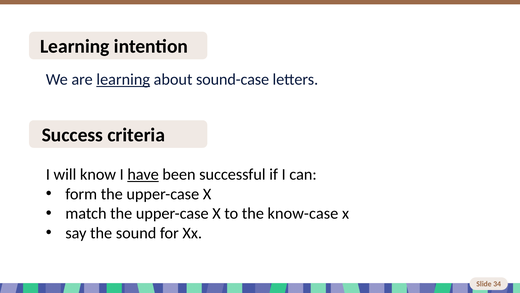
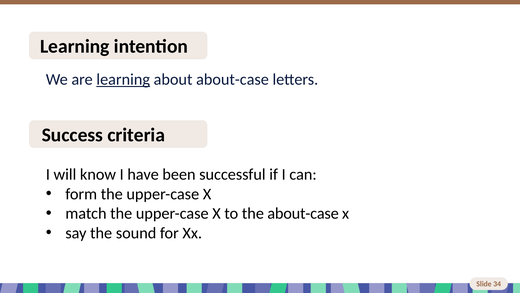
about sound-case: sound-case -> about-case (232, 79)
have underline: present -> none (143, 174)
the know-case: know-case -> about-case (303, 213)
